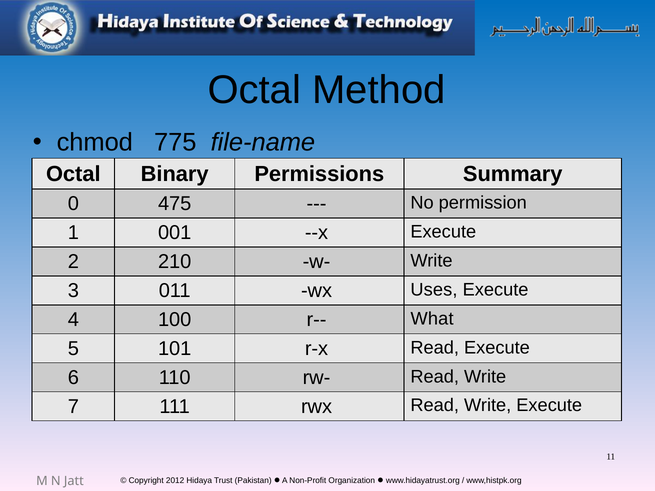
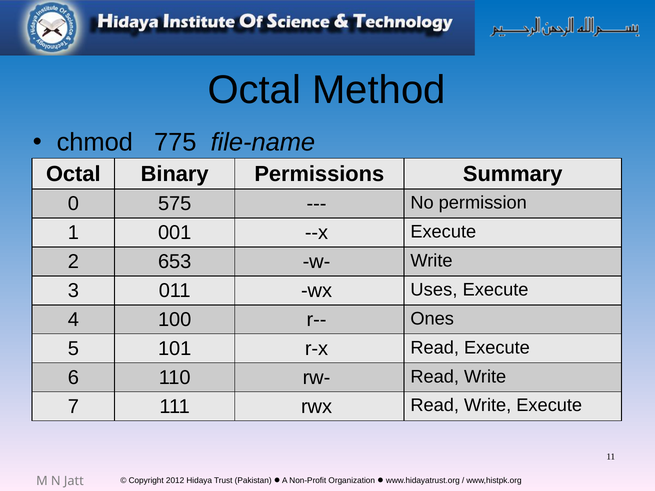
475: 475 -> 575 (175, 204)
210: 210 -> 653 (175, 262)
What: What -> Ones (432, 319)
